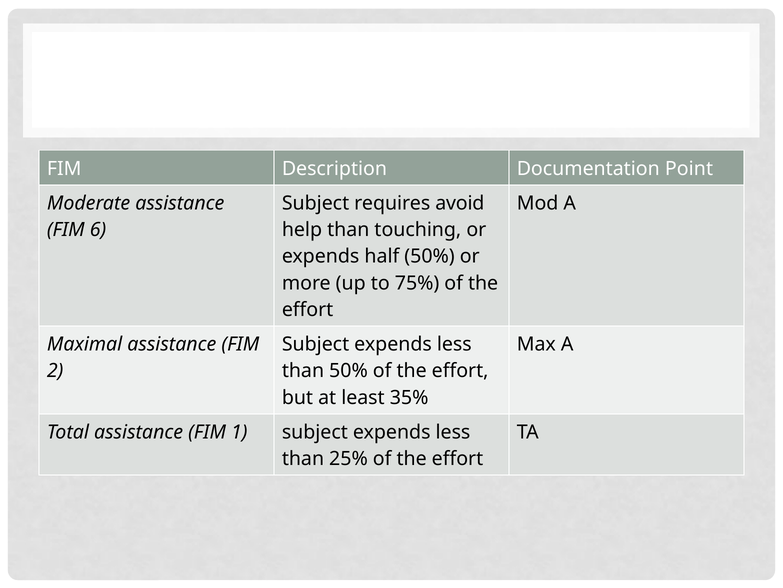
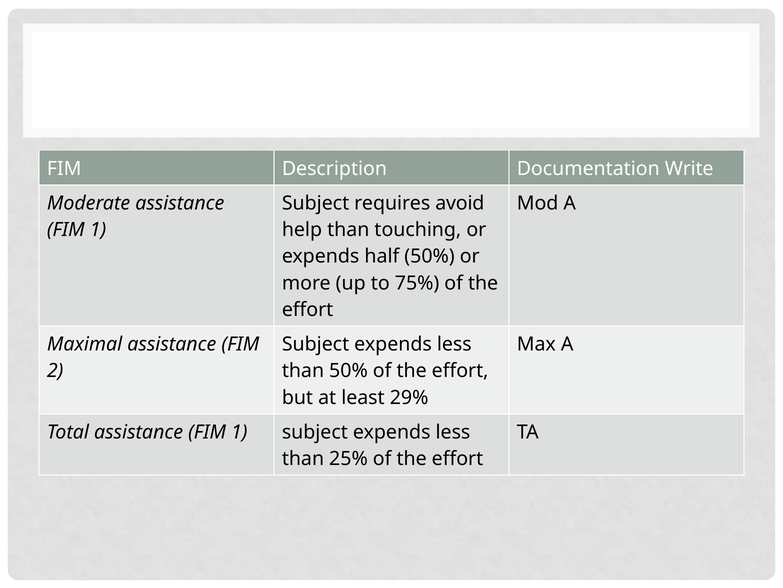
Point: Point -> Write (689, 168)
6: 6 -> 1 (98, 230)
35%: 35% -> 29% (409, 397)
